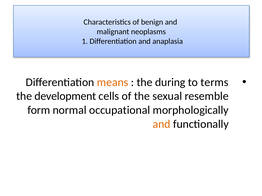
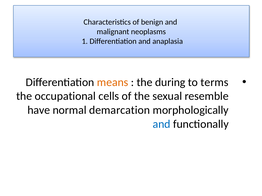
development: development -> occupational (65, 96)
form: form -> have (39, 110)
occupational: occupational -> demarcation (120, 110)
and colour: orange -> blue (162, 124)
